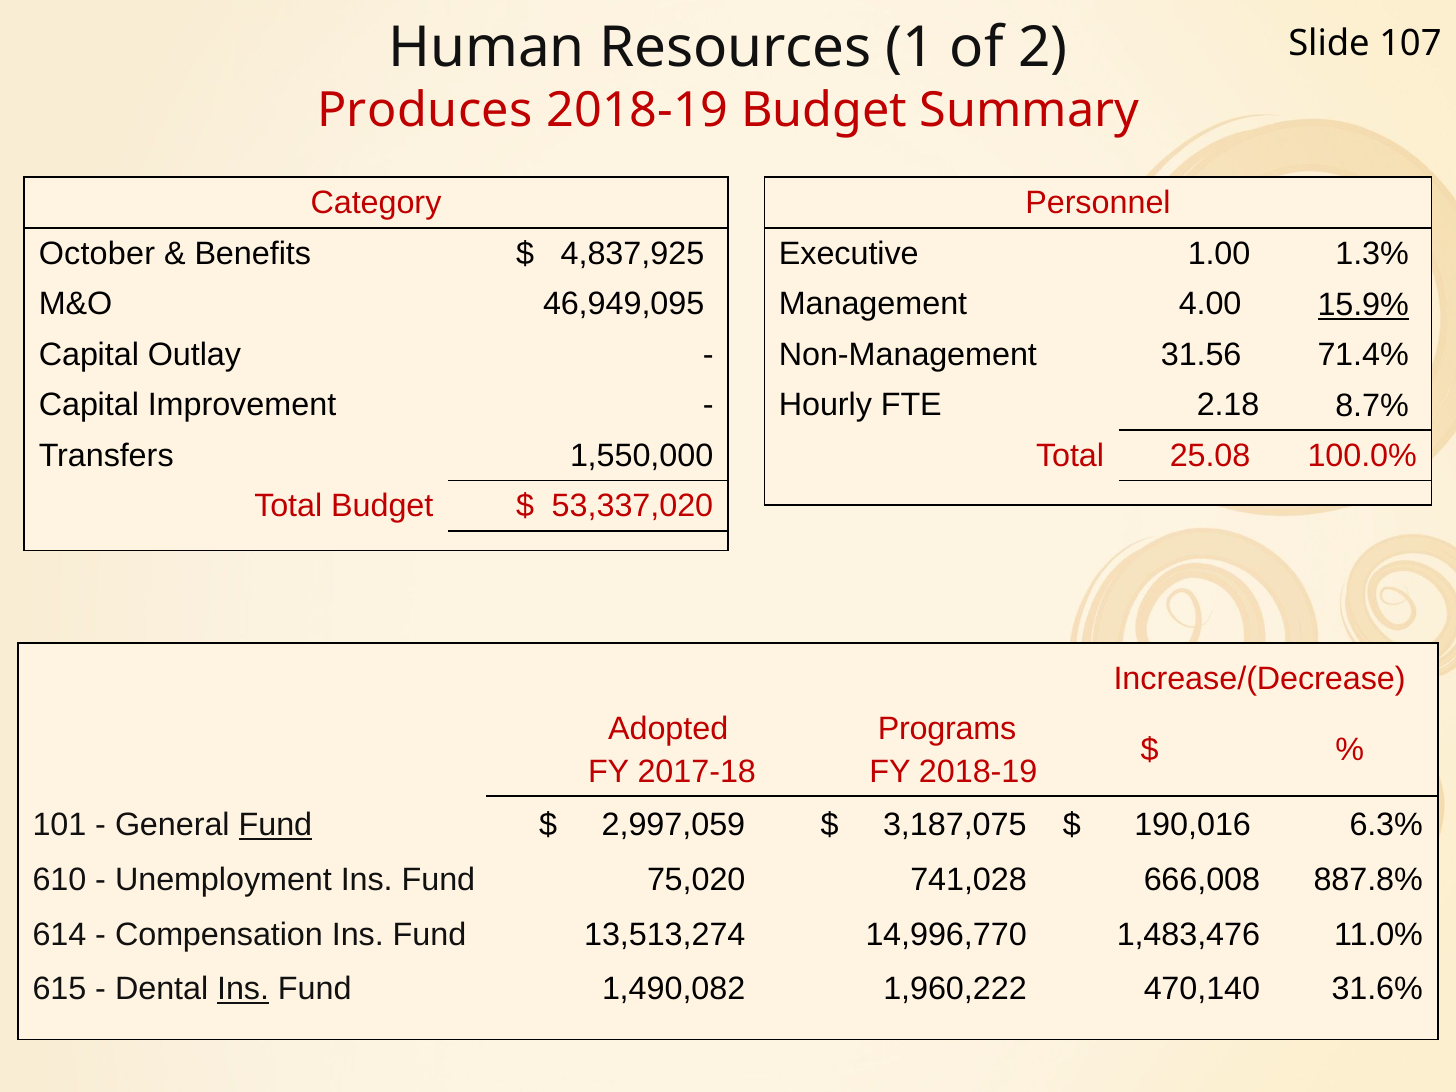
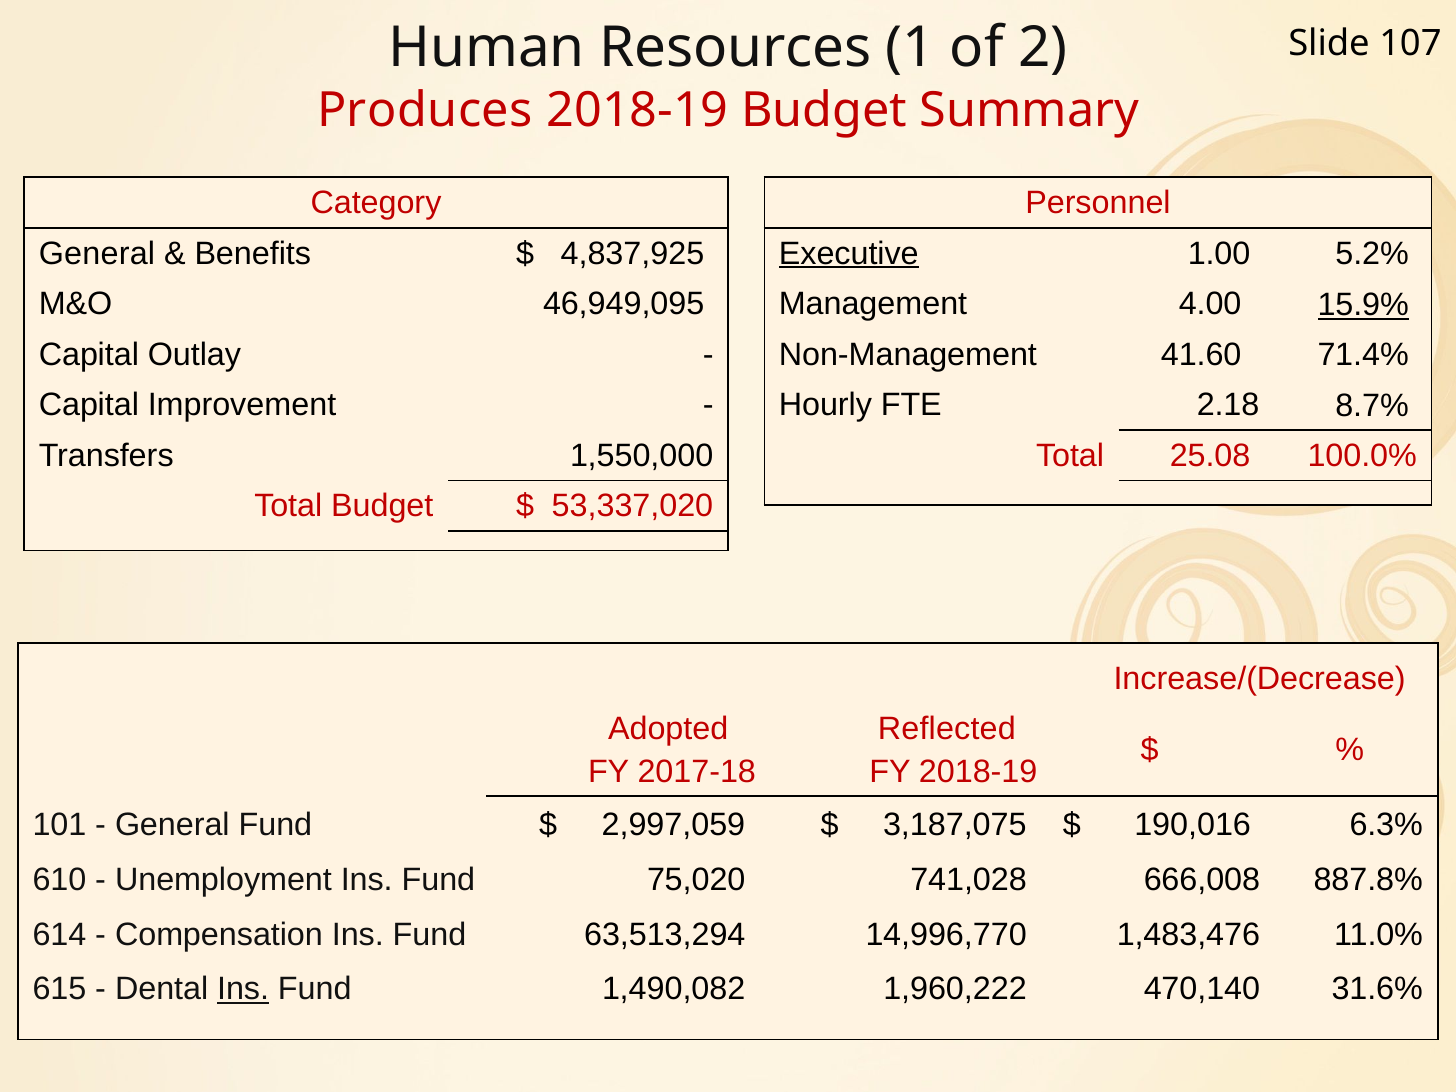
October: October -> General (97, 253)
Executive underline: none -> present (849, 253)
1.3%: 1.3% -> 5.2% (1372, 254)
31.56: 31.56 -> 41.60 (1201, 355)
Programs: Programs -> Reflected (947, 729)
Fund underline: present -> none (275, 825)
13,513,274: 13,513,274 -> 63,513,294 (665, 934)
